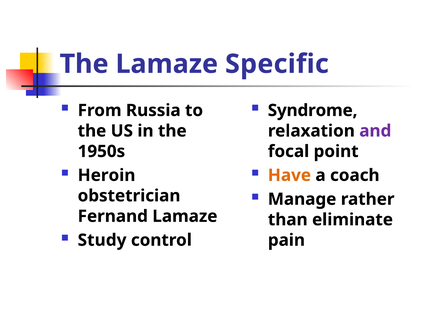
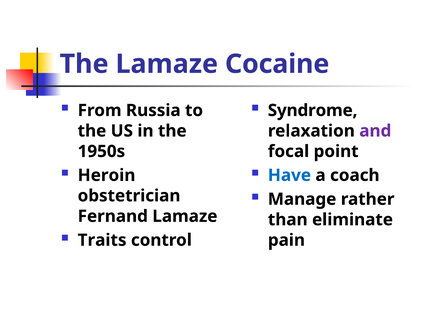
Specific: Specific -> Cocaine (277, 64)
Have colour: orange -> blue (289, 175)
Study: Study -> Traits (102, 240)
